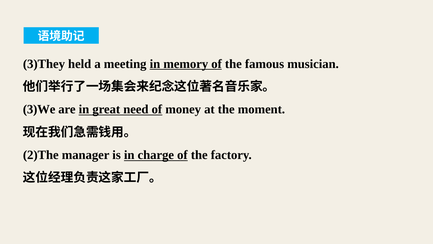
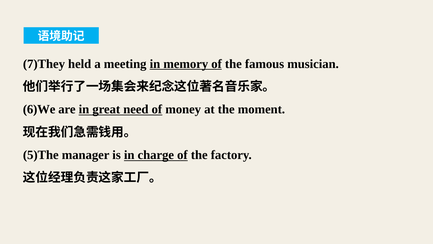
3)They: 3)They -> 7)They (44, 64)
3)We: 3)We -> 6)We (39, 109)
2)The: 2)The -> 5)The (41, 155)
